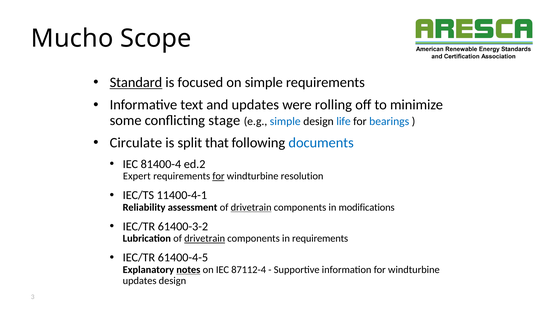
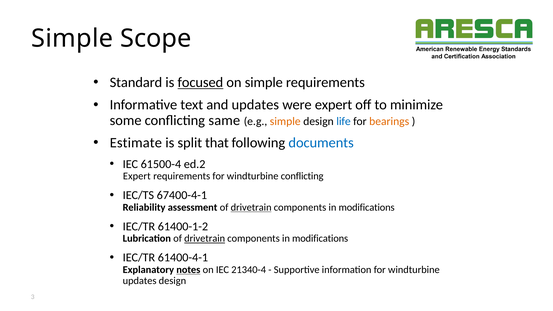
Mucho: Mucho -> Simple (72, 38)
Standard underline: present -> none (136, 82)
focused underline: none -> present (200, 82)
were rolling: rolling -> expert (334, 105)
stage: stage -> same (224, 120)
simple colour: blue -> orange (285, 121)
bearings colour: blue -> orange (389, 121)
Circulate: Circulate -> Estimate (136, 143)
81400-4: 81400-4 -> 61500-4 (161, 164)
for underline: present -> none (218, 176)
windturbine resolution: resolution -> conflicting (302, 176)
11400-4-1: 11400-4-1 -> 67400-4-1 (182, 195)
61400-3-2: 61400-3-2 -> 61400-1-2 (183, 226)
requirements: requirements -> modifications (320, 239)
61400-4-5: 61400-4-5 -> 61400-4-1 (183, 258)
87112-4: 87112-4 -> 21340-4 (249, 270)
